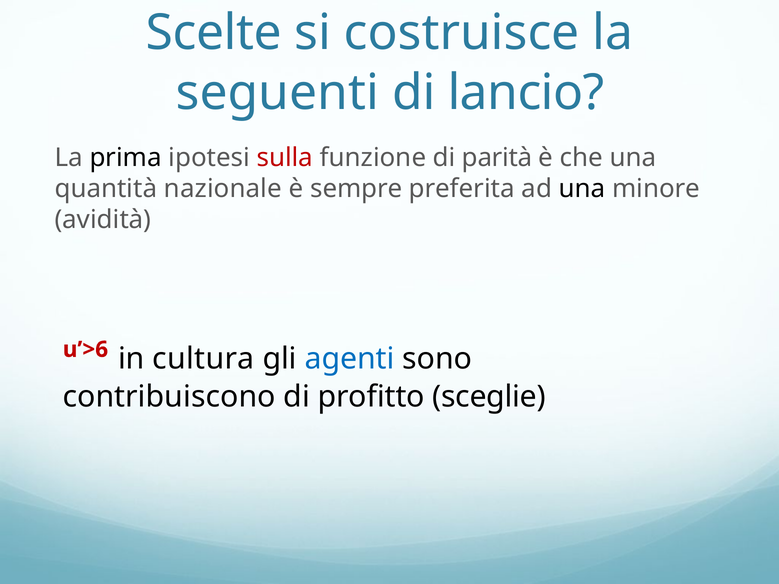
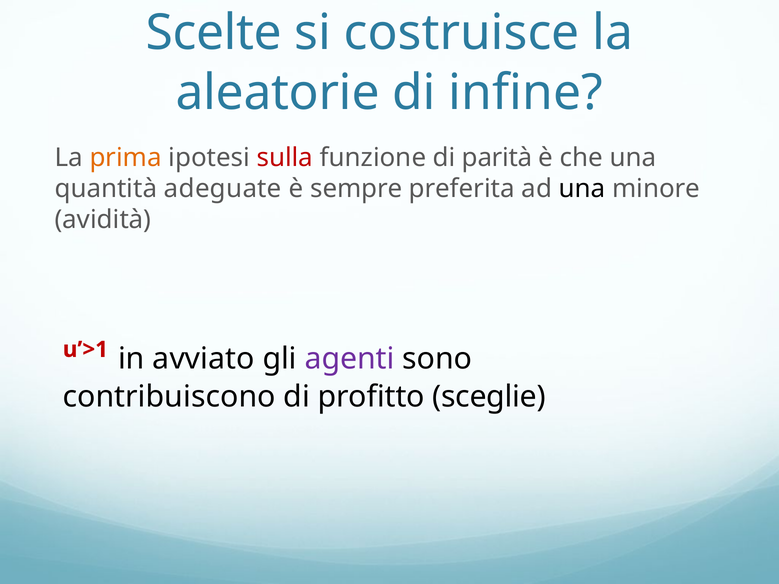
seguenti: seguenti -> aleatorie (278, 93)
lancio: lancio -> infine (526, 93)
prima colour: black -> orange (126, 158)
nazionale: nazionale -> adeguate (223, 189)
u’>6: u’>6 -> u’>1 (85, 350)
cultura: cultura -> avviato (204, 359)
agenti colour: blue -> purple (350, 359)
